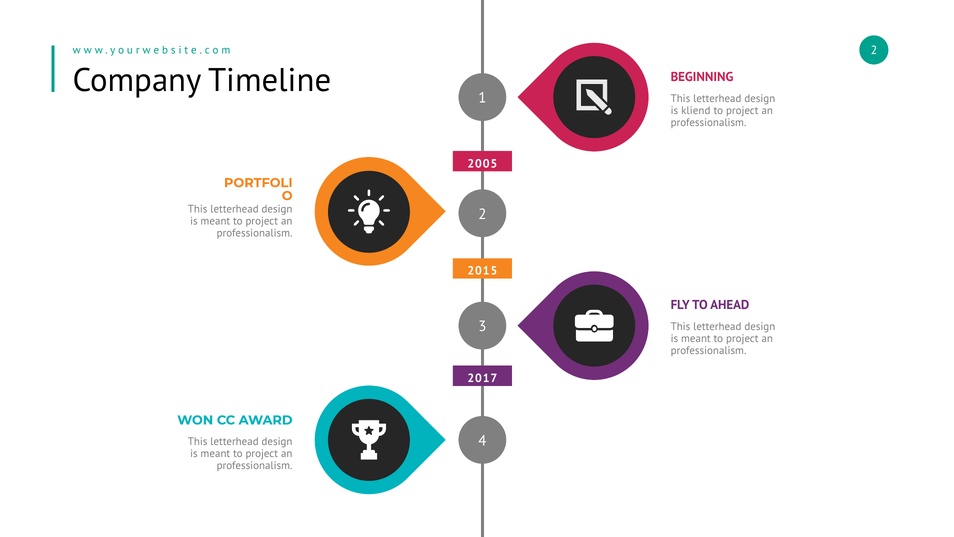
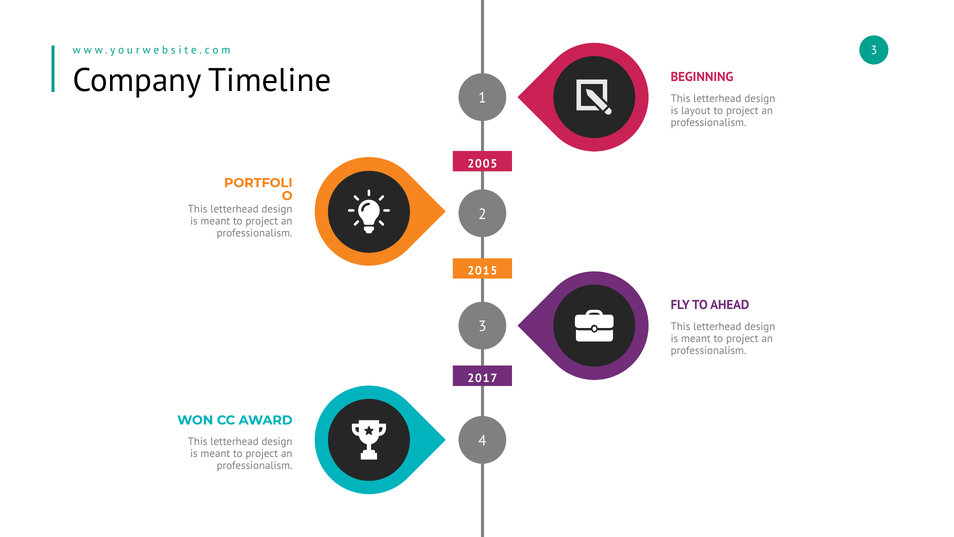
2: 2 -> 3 (874, 50)
kliend: kliend -> layout (696, 110)
